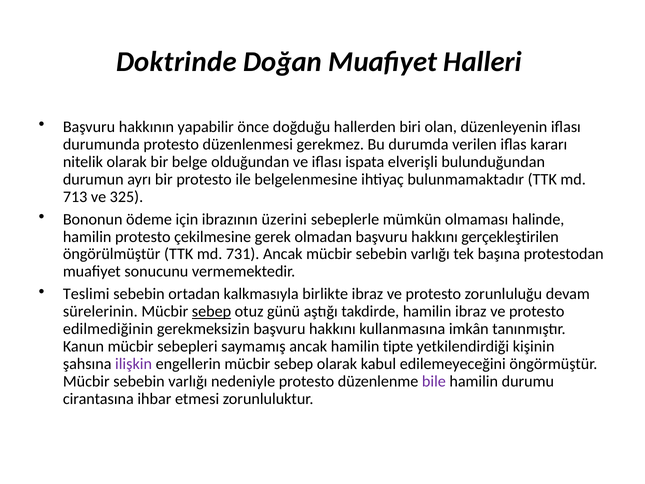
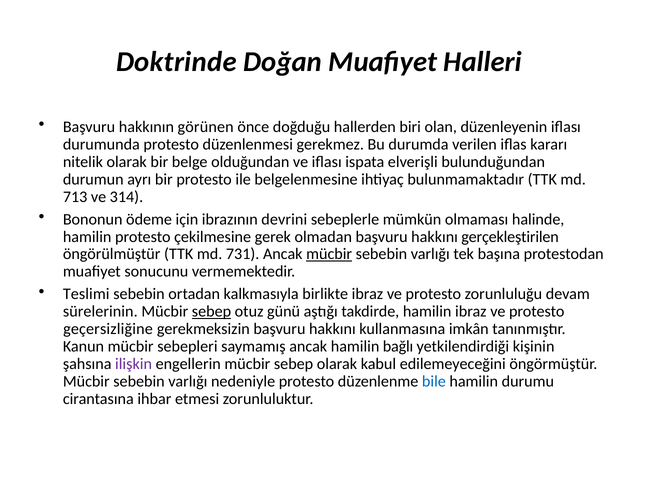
yapabilir: yapabilir -> görünen (206, 127)
325: 325 -> 314 (126, 197)
üzerini: üzerini -> devrini (284, 219)
mücbir underline: none -> present (329, 254)
edilmediğinin: edilmediğinin -> geçersizliğine (108, 329)
tipte: tipte -> bağlı (398, 346)
bile colour: purple -> blue (434, 381)
